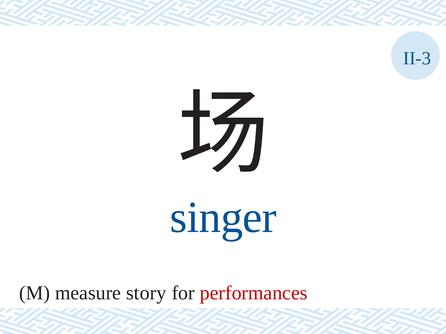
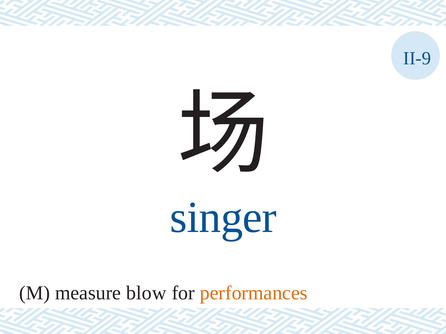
II-3: II-3 -> II-9 (417, 58)
story: story -> blow (146, 293)
performances colour: red -> orange (254, 293)
